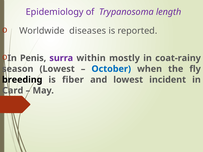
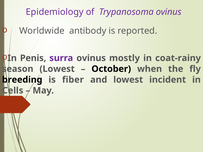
Trypanosoma length: length -> ovinus (169, 12)
diseases: diseases -> antibody (88, 31)
surra within: within -> ovinus (91, 58)
October colour: blue -> black (111, 69)
Card: Card -> Cells (13, 91)
